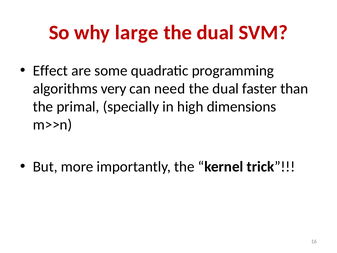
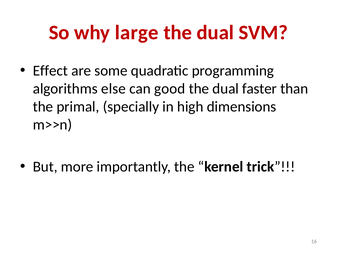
very: very -> else (113, 89)
need: need -> good (170, 89)
